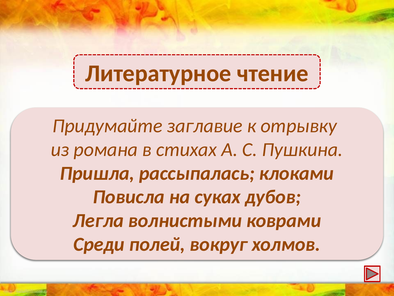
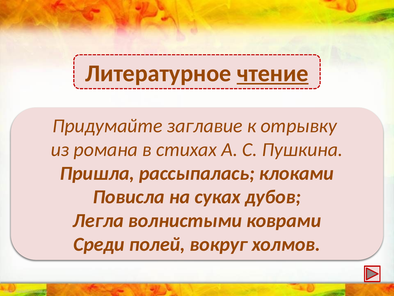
чтение underline: none -> present (273, 73)
